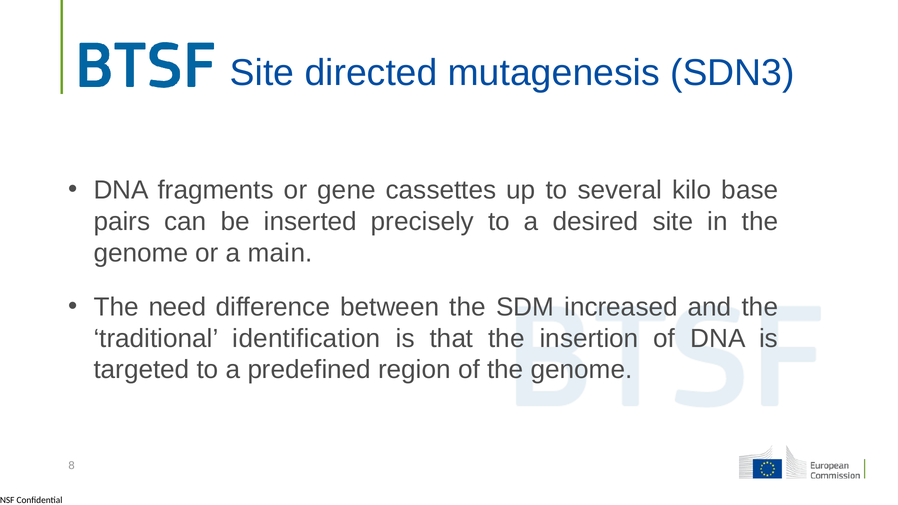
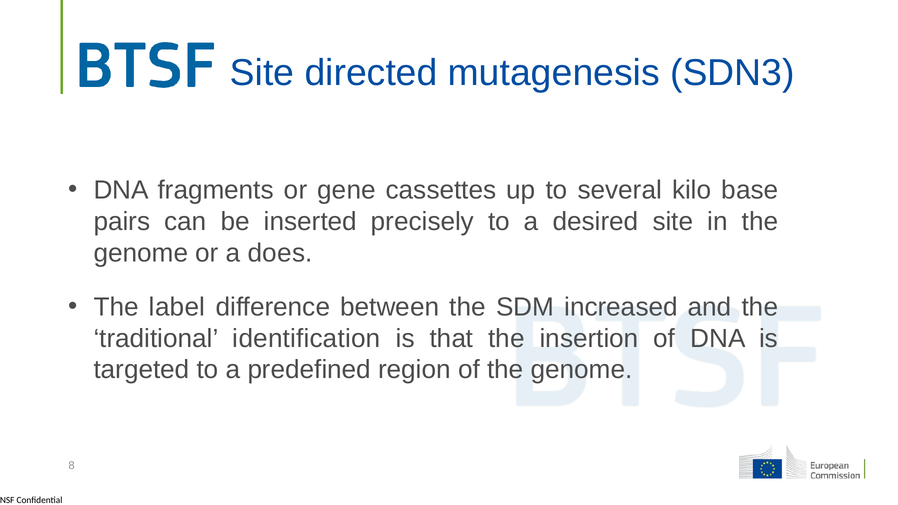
main: main -> does (280, 253)
need: need -> label (177, 307)
